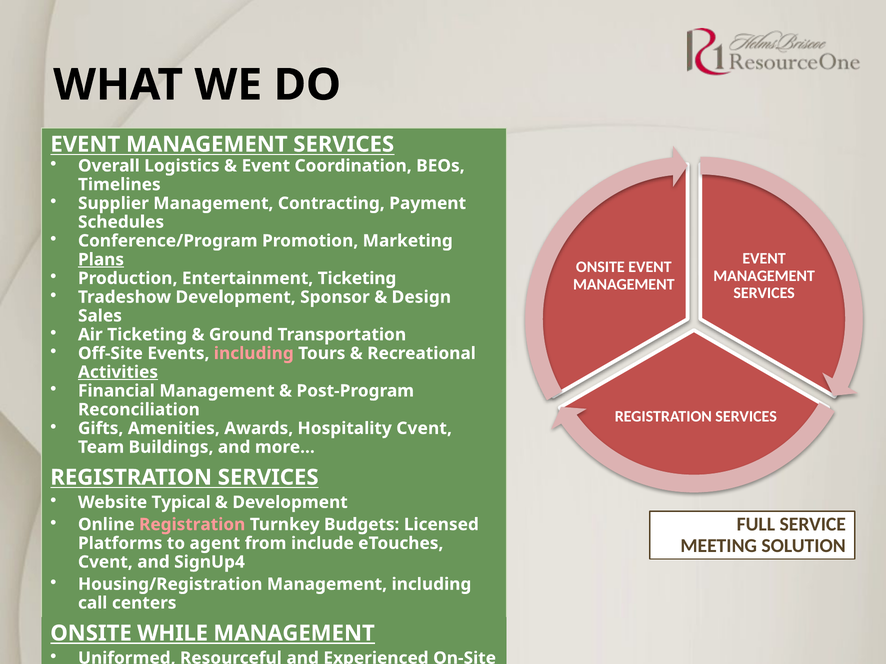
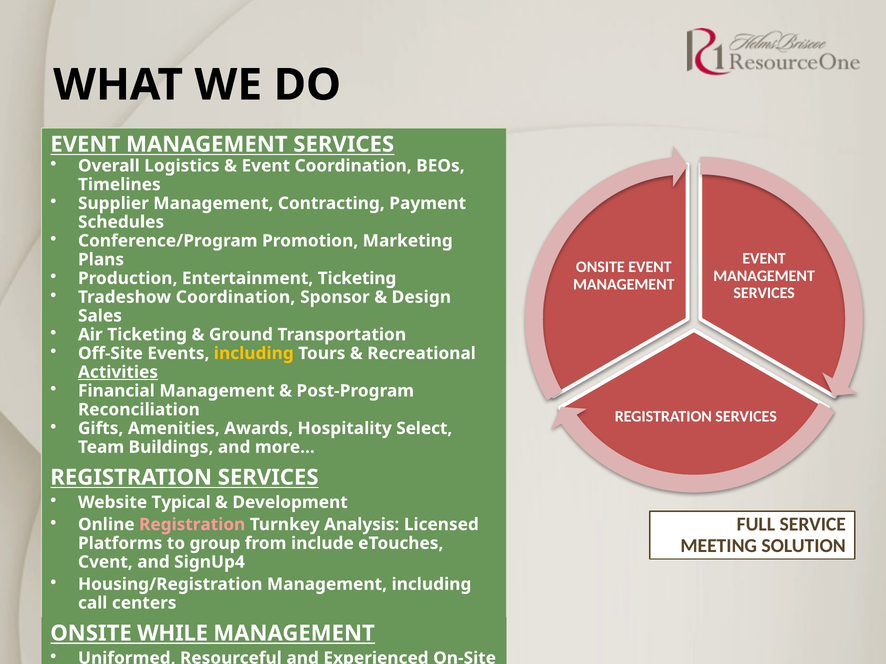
Plans underline: present -> none (101, 260)
Tradeshow Development: Development -> Coordination (235, 297)
including colour: pink -> yellow (254, 354)
Hospitality Cvent: Cvent -> Select (424, 429)
Budgets: Budgets -> Analysis (362, 525)
agent: agent -> group (215, 544)
